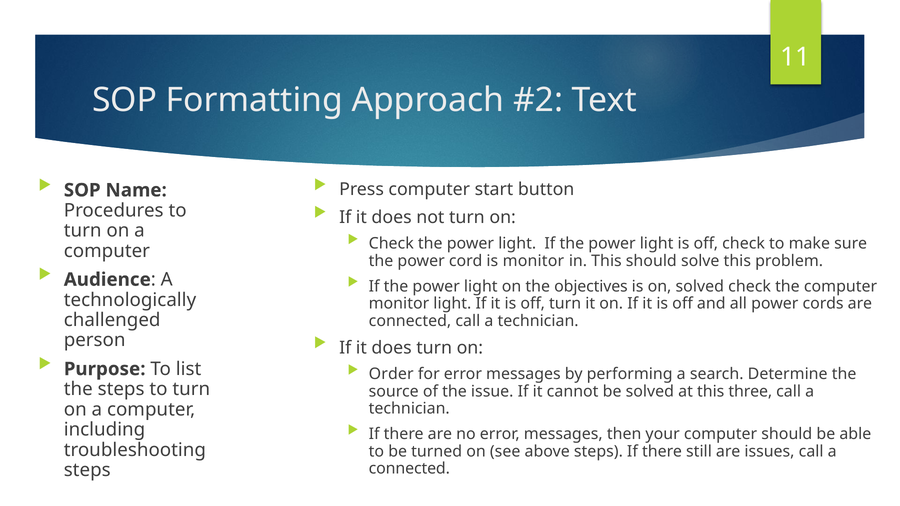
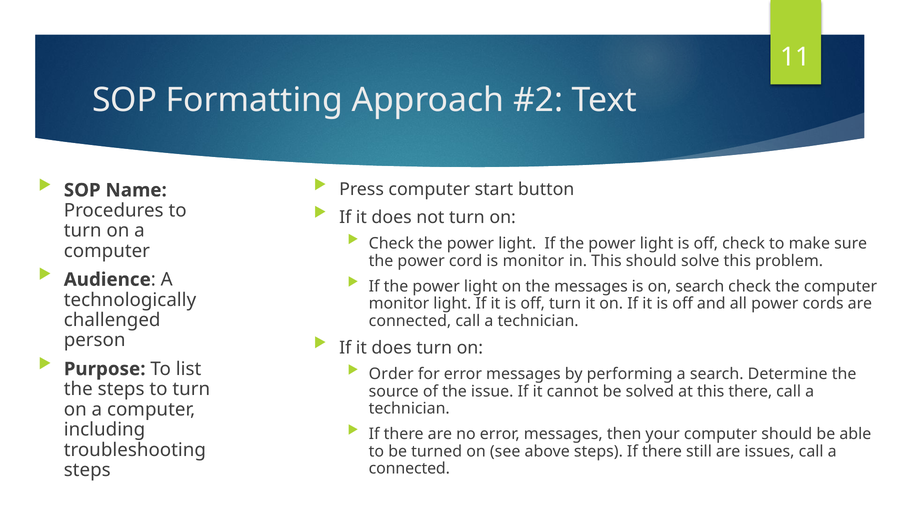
the objectives: objectives -> messages (591, 287)
on solved: solved -> search (700, 287)
this three: three -> there (750, 392)
